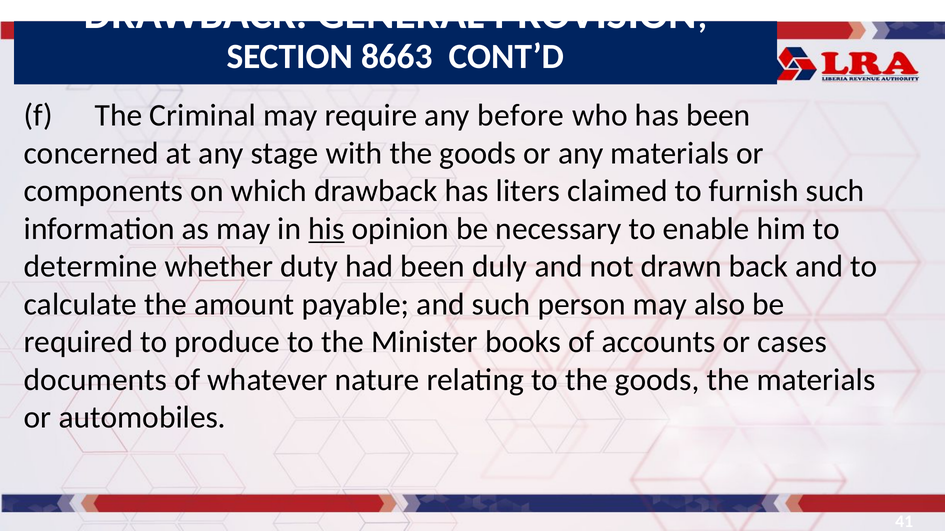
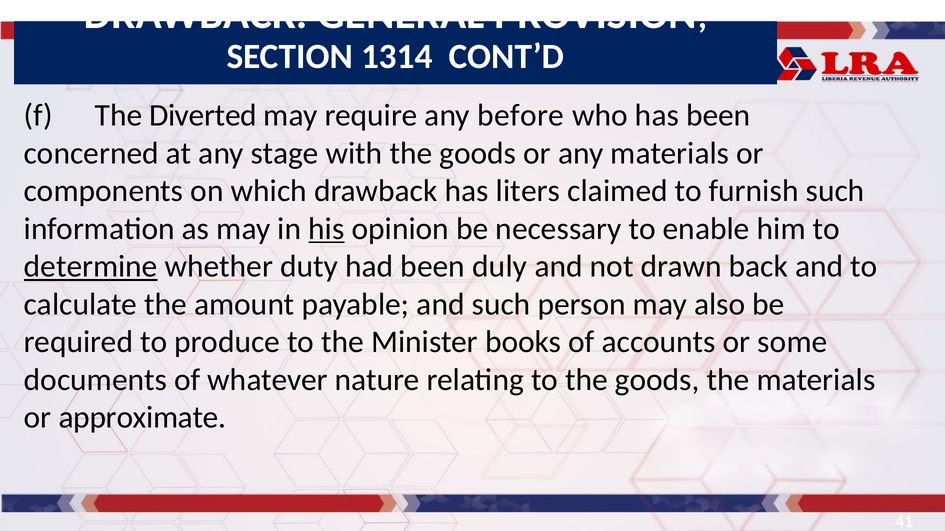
8663: 8663 -> 1314 (397, 57)
Criminal: Criminal -> Diverted (203, 116)
determine underline: none -> present (91, 267)
cases: cases -> some (792, 342)
automobiles: automobiles -> approximate (142, 418)
